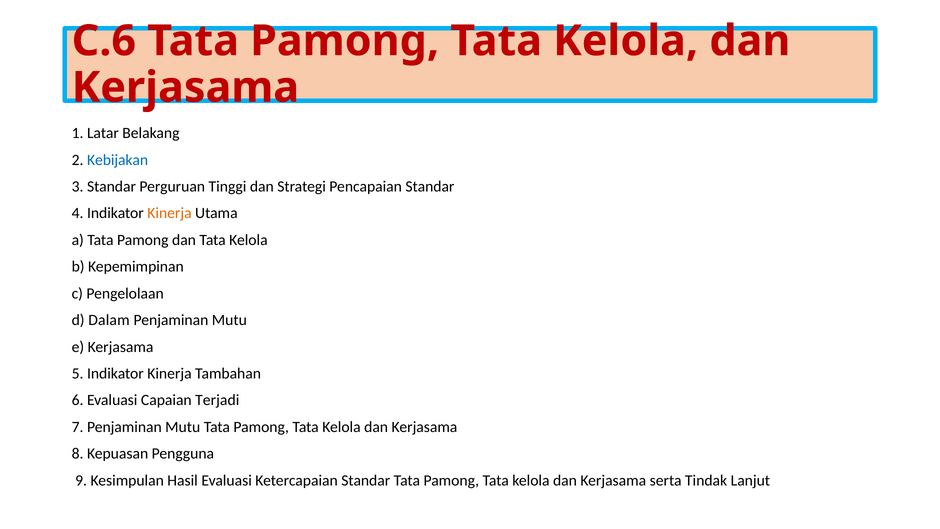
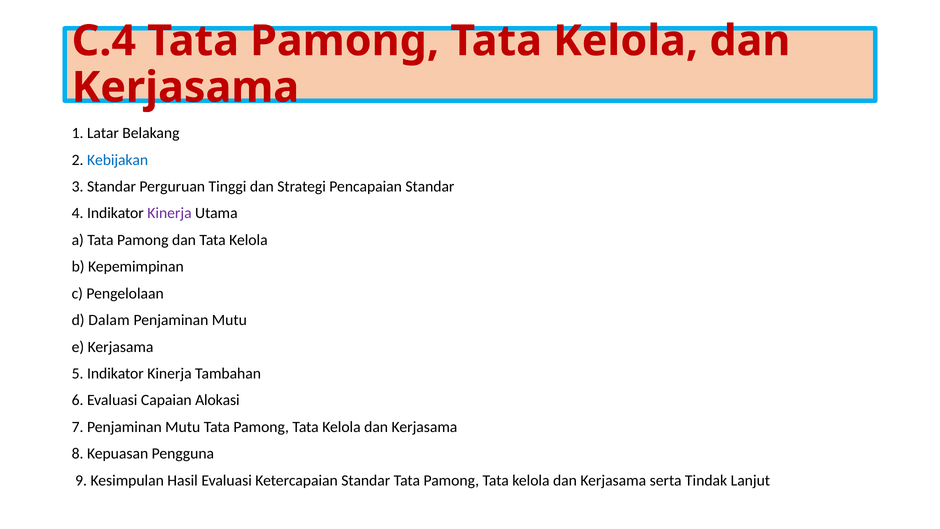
C.6: C.6 -> C.4 (104, 41)
Kinerja colour: orange -> purple (169, 213)
Terjadi: Terjadi -> Alokasi (217, 400)
